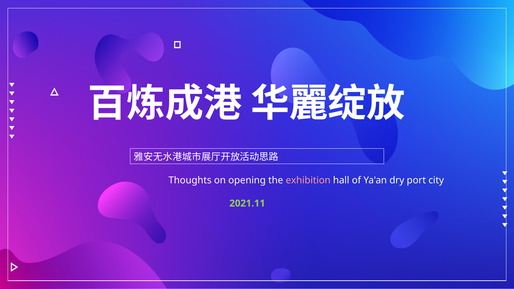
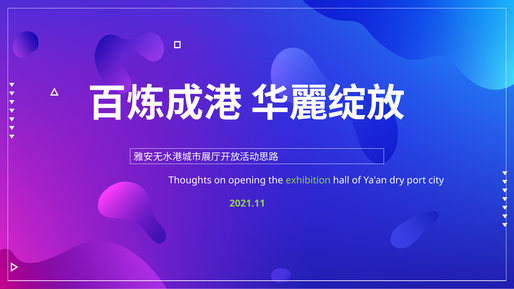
exhibition colour: pink -> light green (308, 180)
